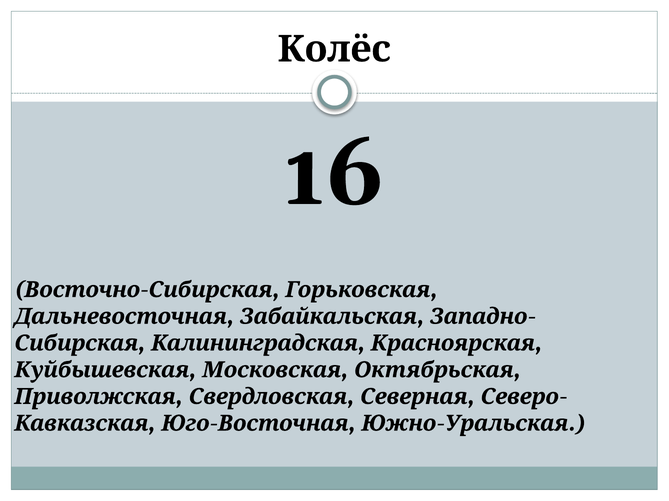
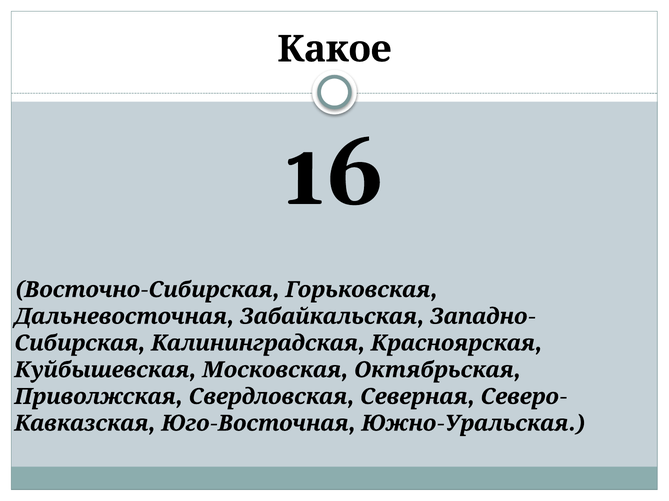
Колёс: Колёс -> Какое (334, 49)
